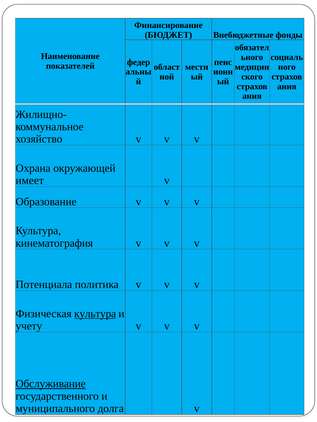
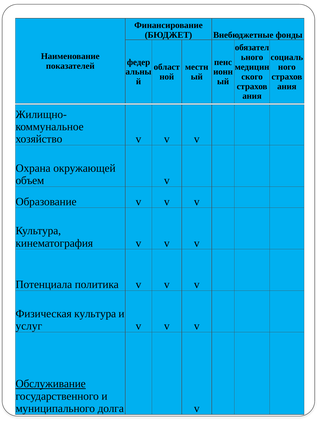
имеет: имеет -> объем (30, 181)
культура underline: present -> none (95, 314)
учету: учету -> услуг (29, 327)
